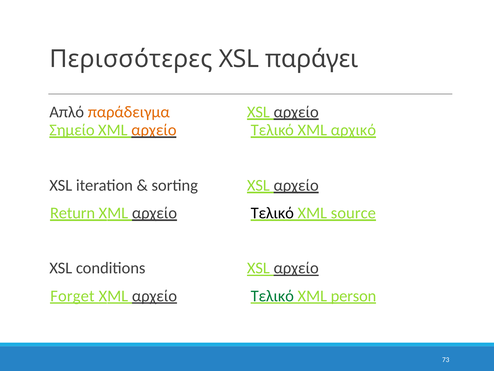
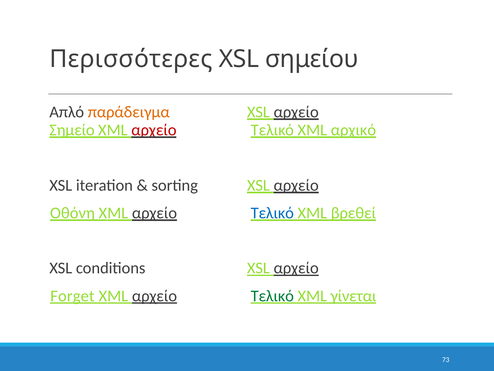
παράγει: παράγει -> σημείου (312, 59)
αρχείο colour: orange -> red (154, 130)
Return: Return -> Οθόνη (72, 213)
Τελικό colour: black -> blue (272, 213)
source: source -> βρεθεί (353, 213)
person: person -> γίνεται (353, 296)
